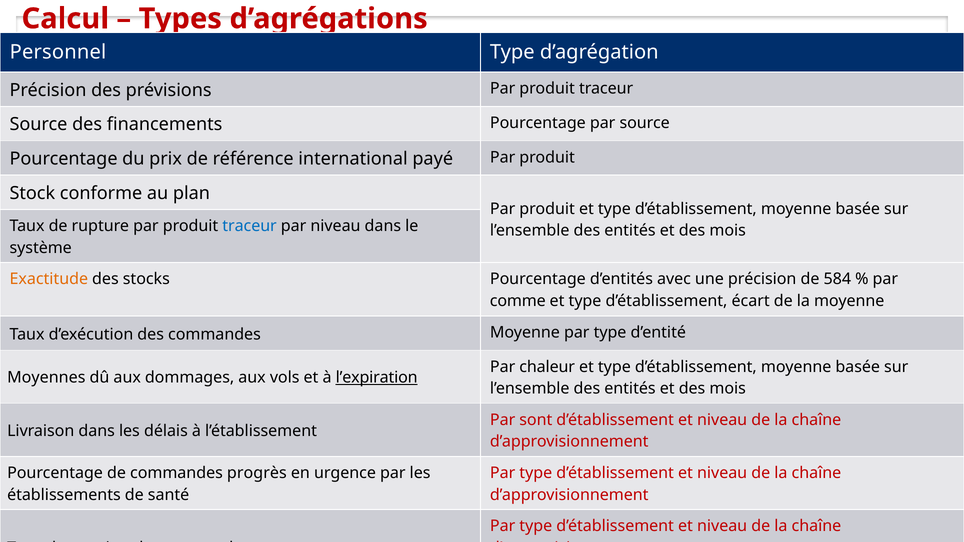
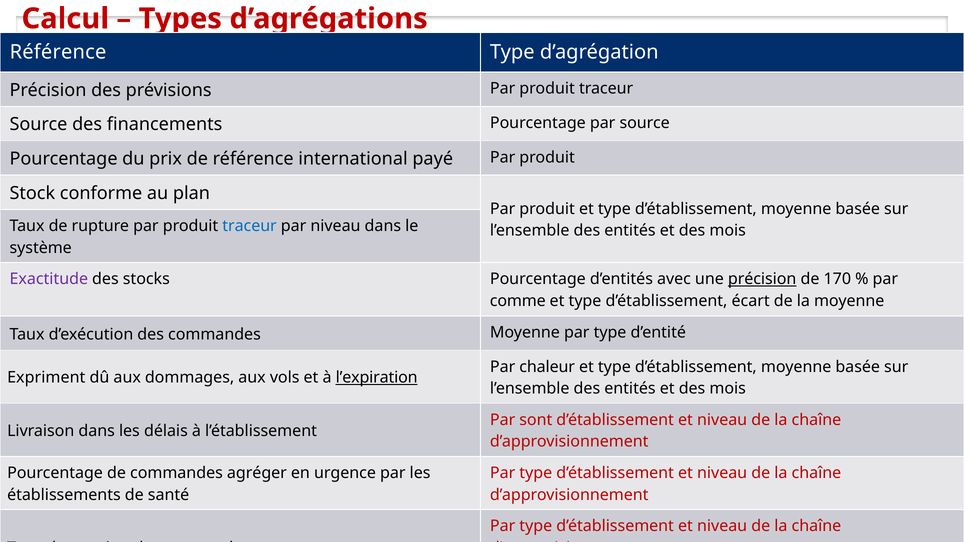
Personnel: Personnel -> Référence (58, 52)
Exactitude colour: orange -> purple (49, 279)
précision underline: none -> present (762, 279)
584: 584 -> 170 (837, 279)
Moyennes: Moyennes -> Expriment (46, 378)
progrès: progrès -> agréger (257, 473)
